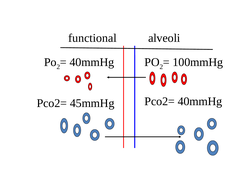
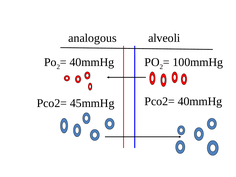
functional: functional -> analogous (92, 38)
